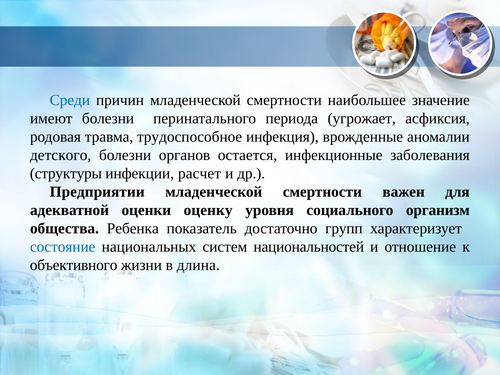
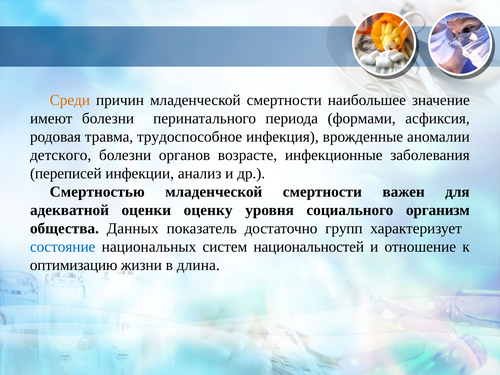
Среди colour: blue -> orange (70, 100)
угрожает: угрожает -> формами (362, 119)
остается: остается -> возрасте (248, 155)
структуры: структуры -> переписей (66, 174)
расчет: расчет -> анализ (200, 174)
Предприятии: Предприятии -> Смертностью (97, 192)
Ребенка: Ребенка -> Данных (133, 229)
объективного: объективного -> оптимизацию (74, 265)
